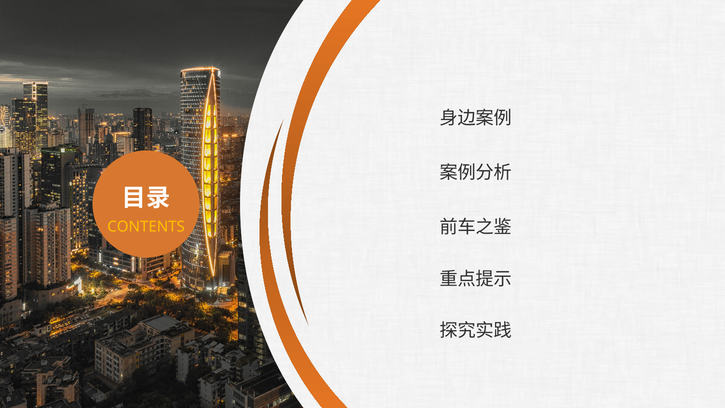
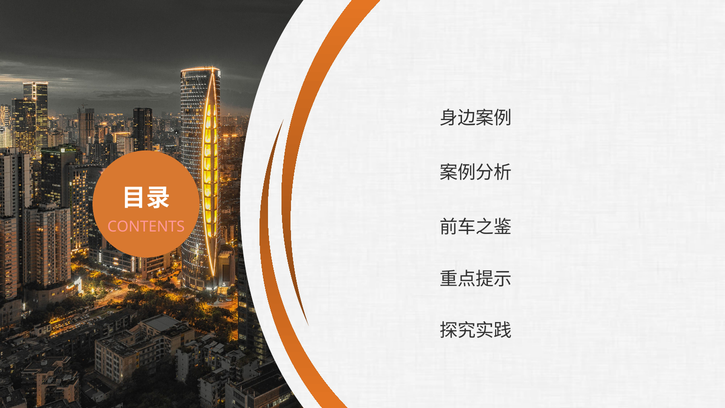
CONTENTS colour: yellow -> pink (146, 227)
